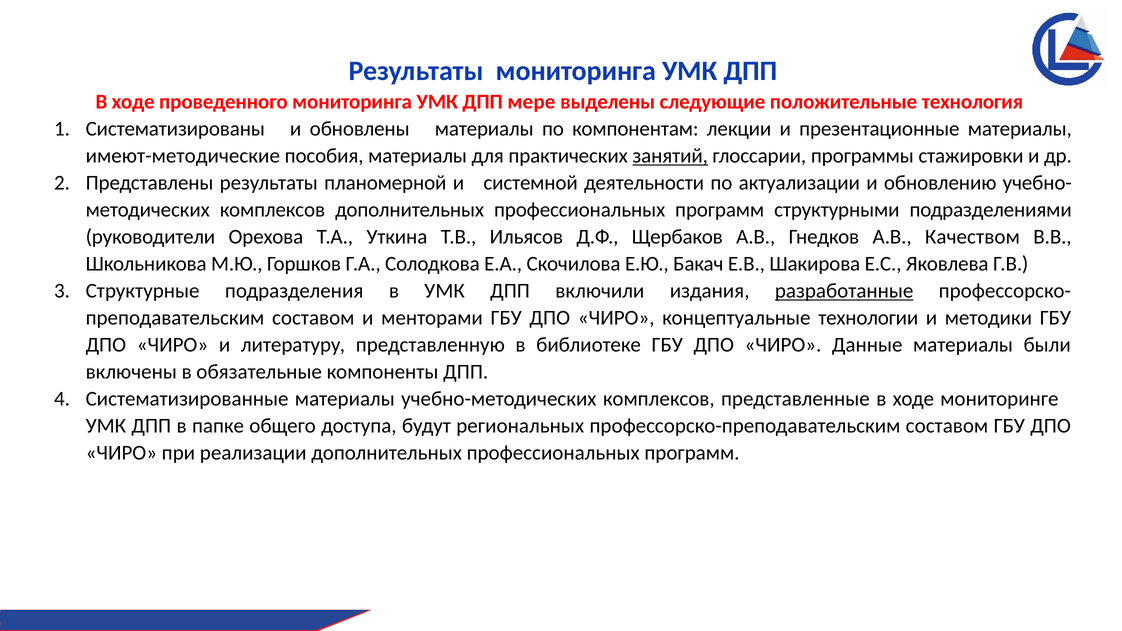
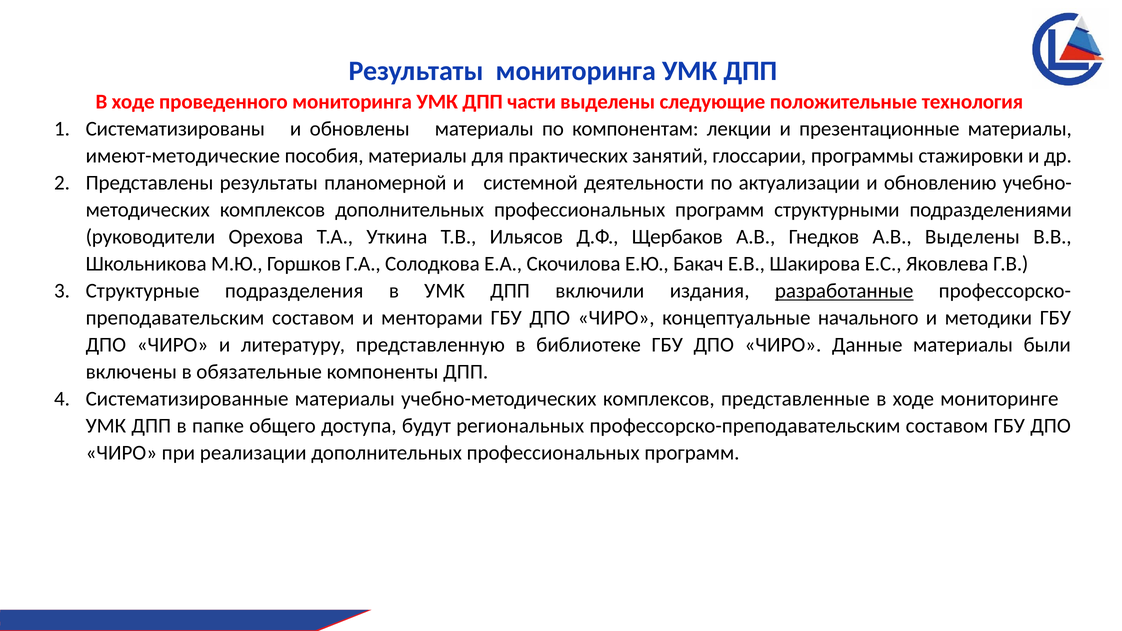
мере: мере -> части (532, 102)
занятий underline: present -> none (670, 156)
А.В Качеством: Качеством -> Выделены (972, 237)
технологии: технологии -> начального (868, 318)
